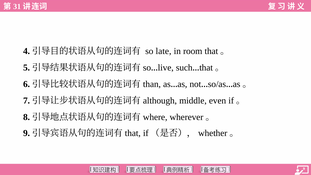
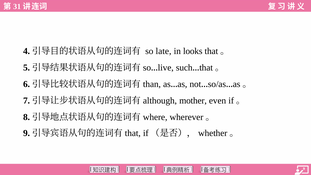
room: room -> looks (193, 51)
middle: middle -> mother (193, 101)
